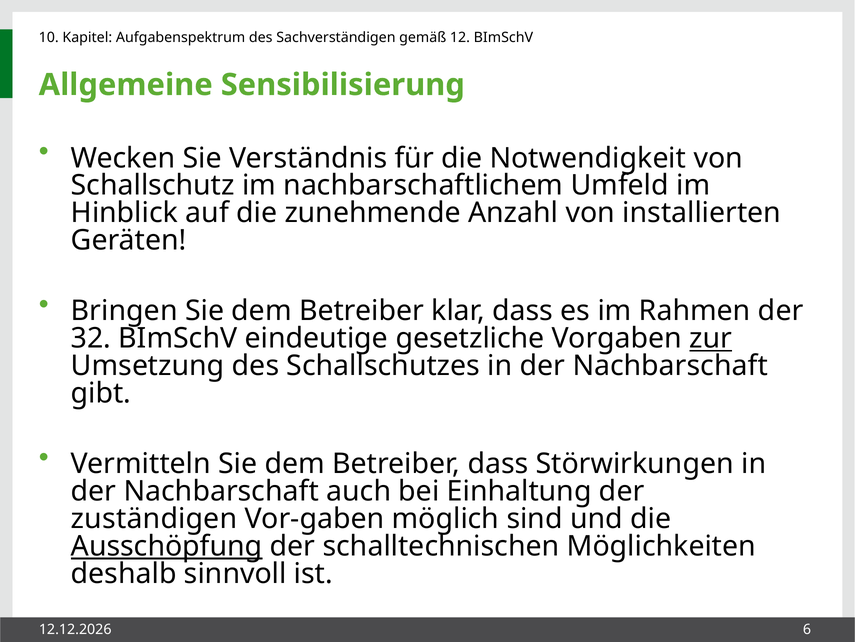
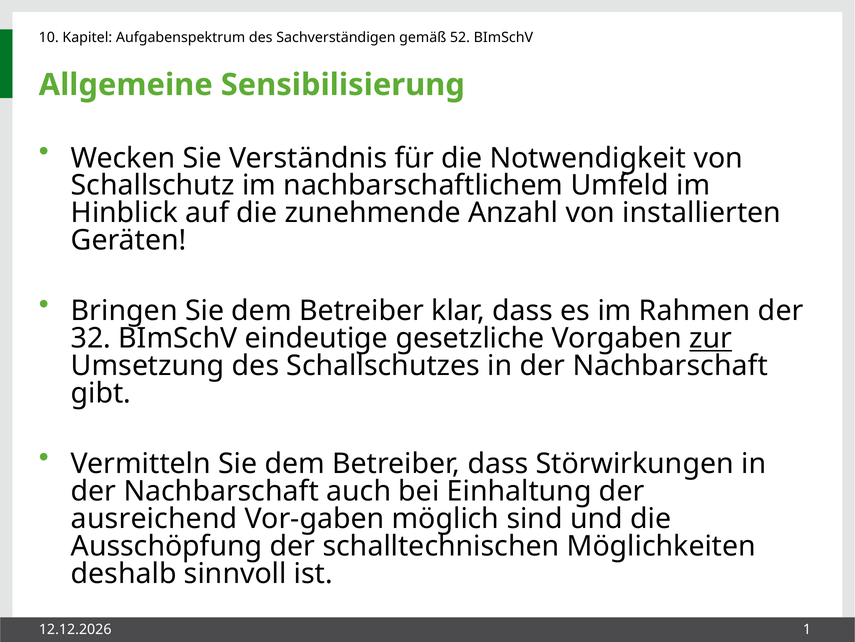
12: 12 -> 52 (460, 38)
zuständigen: zuständigen -> ausreichend (154, 518)
Ausschöpfung underline: present -> none (167, 546)
6: 6 -> 1 (807, 629)
